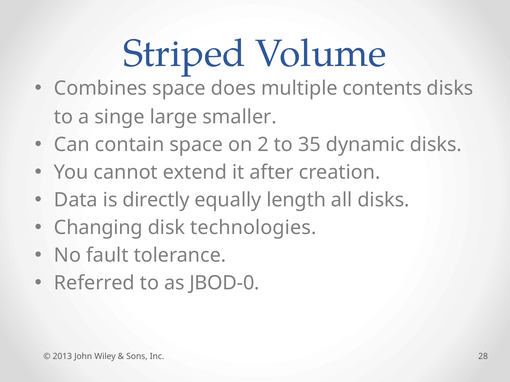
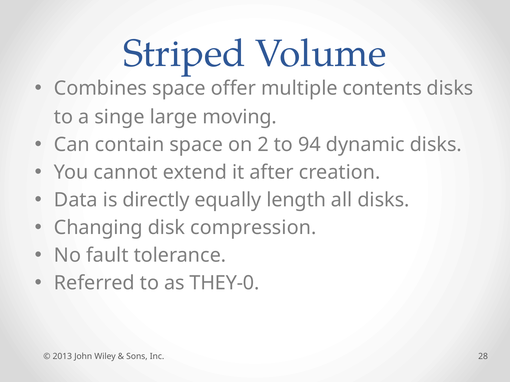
does: does -> offer (233, 89)
smaller: smaller -> moving (240, 117)
35: 35 -> 94 (309, 145)
technologies: technologies -> compression (253, 228)
JBOD-0: JBOD-0 -> THEY-0 (224, 283)
